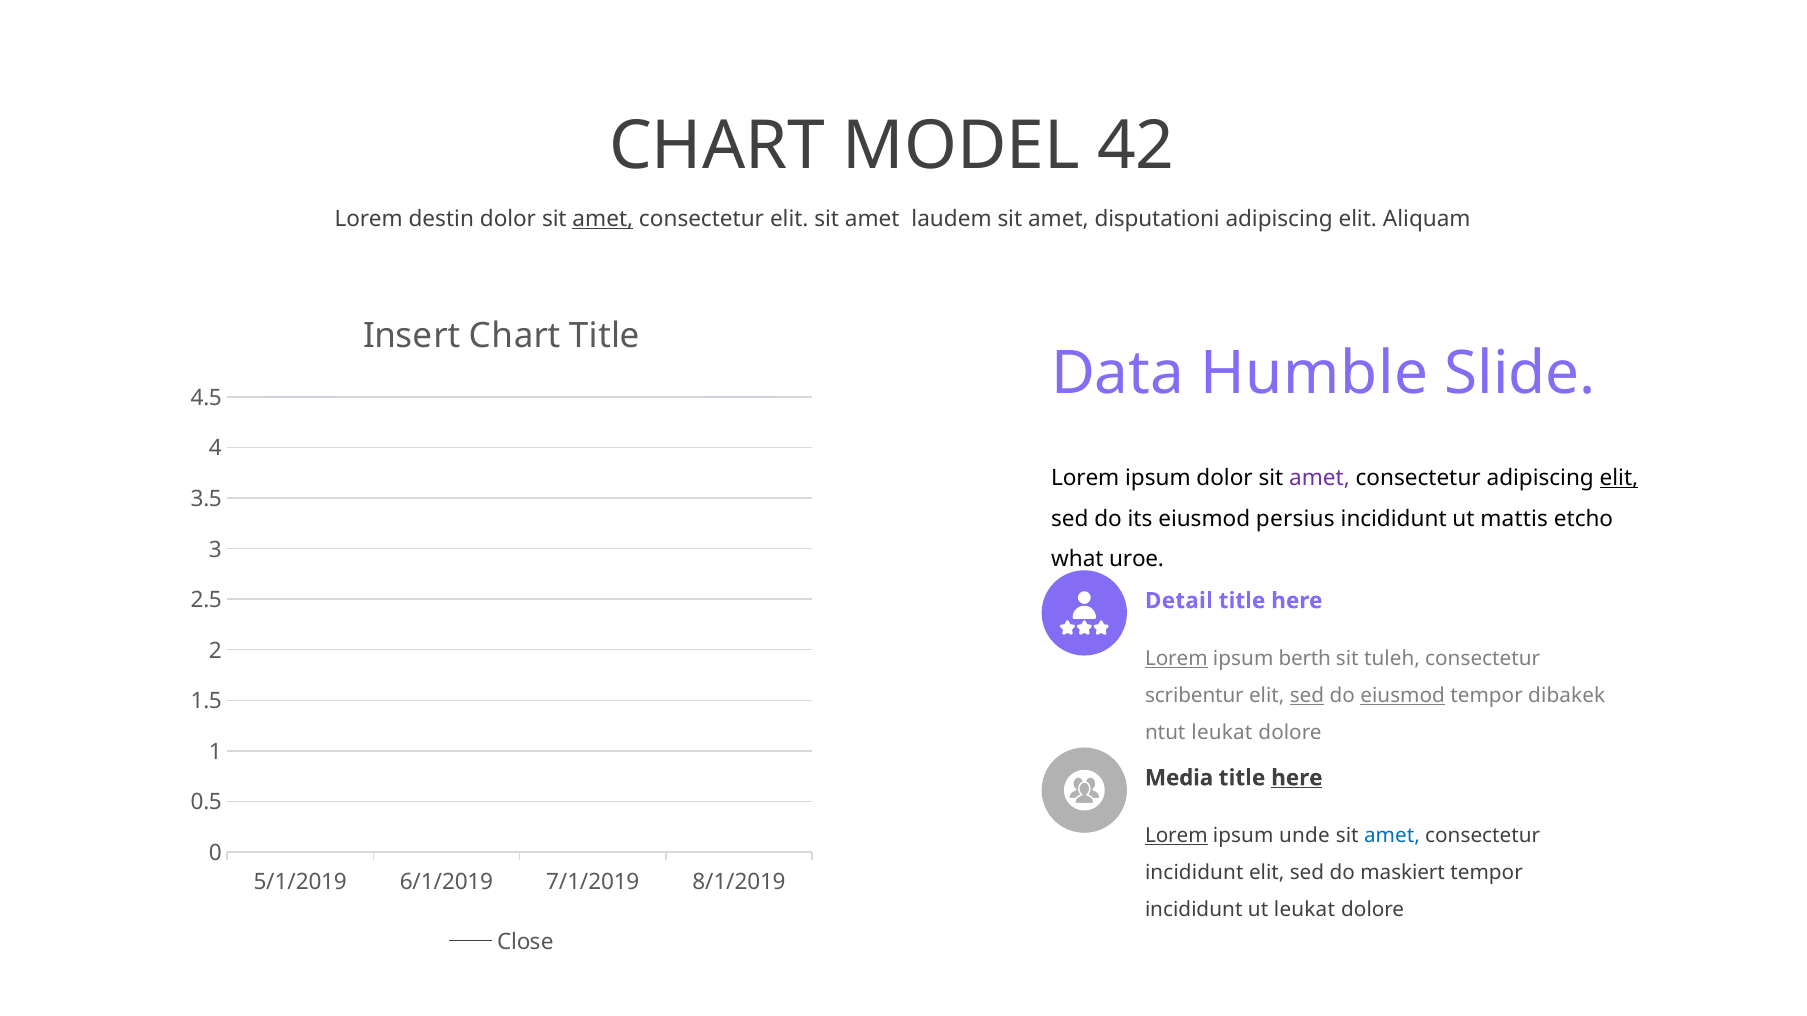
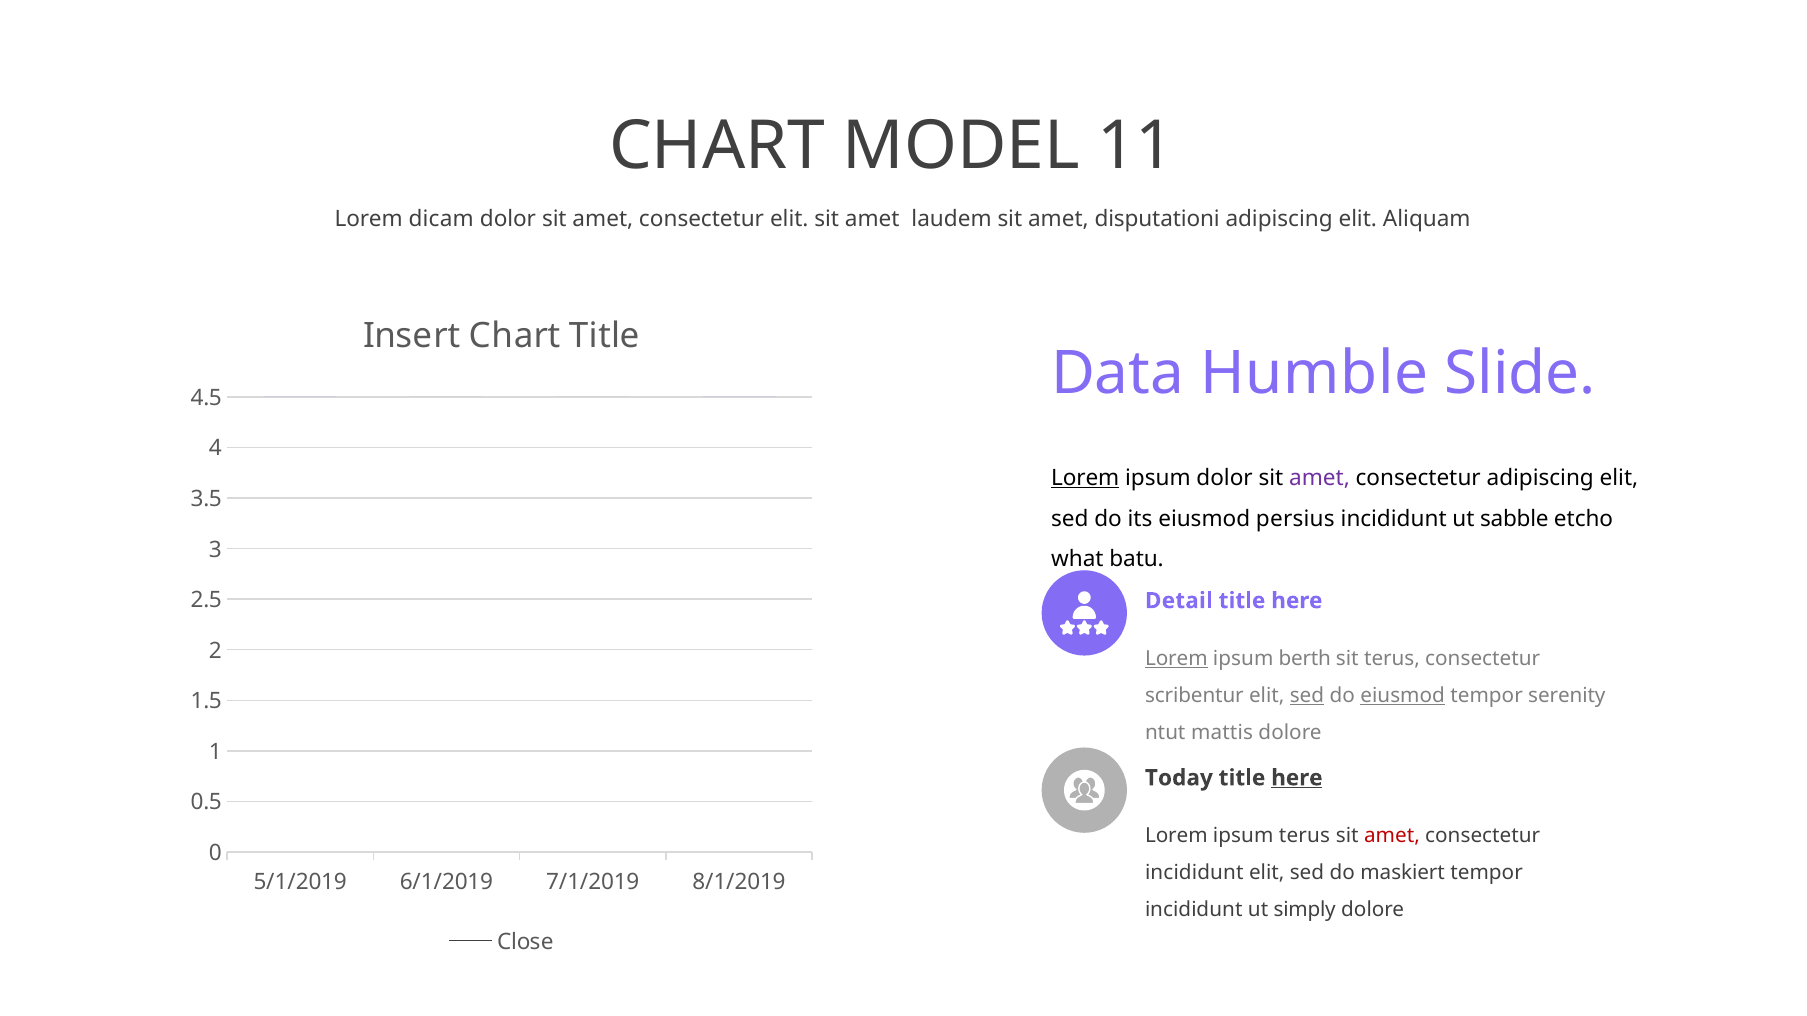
42: 42 -> 11 (1136, 146)
destin: destin -> dicam (441, 219)
amet underline: present -> none (603, 219)
Lorem underline: none -> present (1085, 478)
elit underline: present -> none (1619, 478)
mattis: mattis -> sabble (1514, 519)
uroe: uroe -> batu (1137, 560)
sit tuleh: tuleh -> terus (1392, 659)
dibakek: dibakek -> serenity (1567, 696)
ntut leukat: leukat -> mattis (1222, 733)
Media: Media -> Today (1179, 778)
Lorem underline: present -> none (1176, 836)
ipsum unde: unde -> terus (1305, 836)
amet colour: blue -> red (1392, 836)
ut leukat: leukat -> simply (1305, 910)
